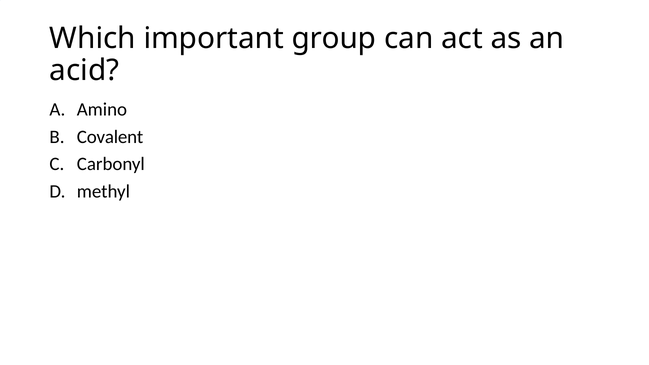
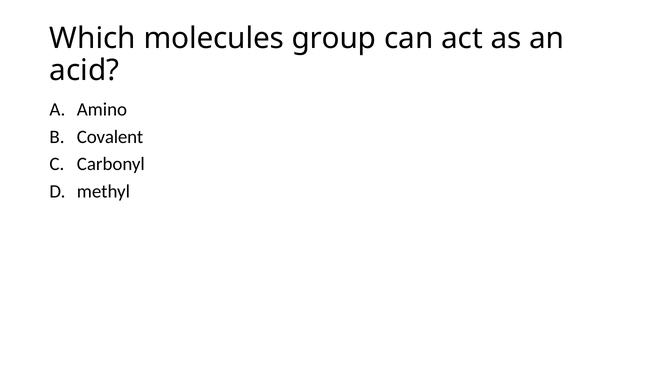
important: important -> molecules (214, 38)
